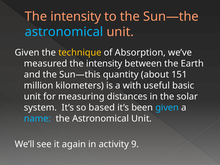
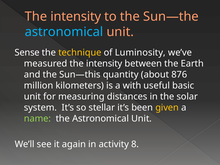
Given: Given -> Sense (27, 53)
Absorption: Absorption -> Luminosity (140, 53)
151: 151 -> 876 (179, 75)
based: based -> stellar (102, 108)
given colour: light blue -> yellow (167, 108)
name colour: light blue -> light green (37, 119)
9: 9 -> 8 (135, 144)
